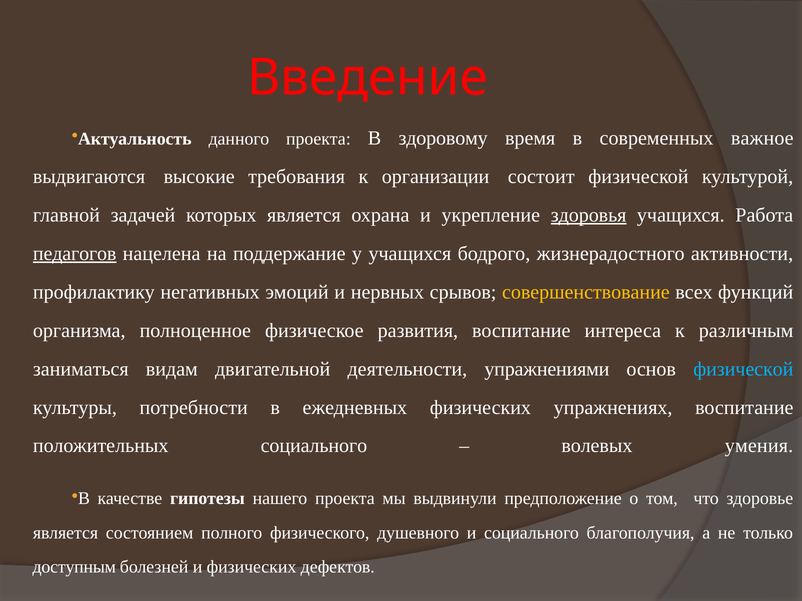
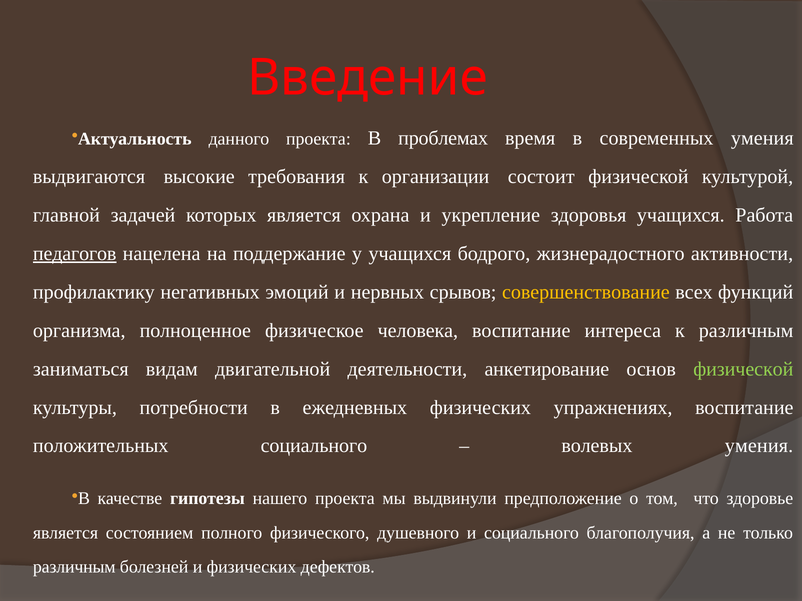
здоровому: здоровому -> проблемах (443, 138)
современных важное: важное -> умения (762, 138)
здоровья underline: present -> none (589, 215)
развития: развития -> человека (418, 331)
упражнениями: упражнениями -> анкетирование (547, 369)
физической colour: light blue -> light green (743, 369)
доступным: доступным -> различным (74, 567)
